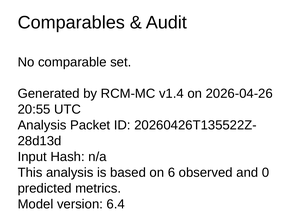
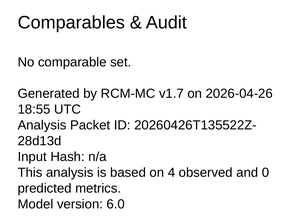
v1.4: v1.4 -> v1.7 (171, 93)
20:55: 20:55 -> 18:55 (34, 109)
6: 6 -> 4 (171, 172)
6.4: 6.4 -> 6.0 (116, 203)
